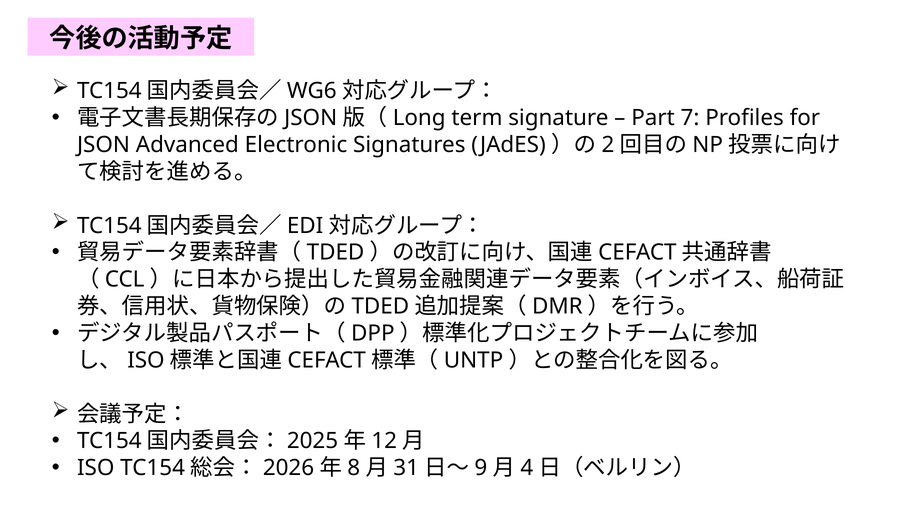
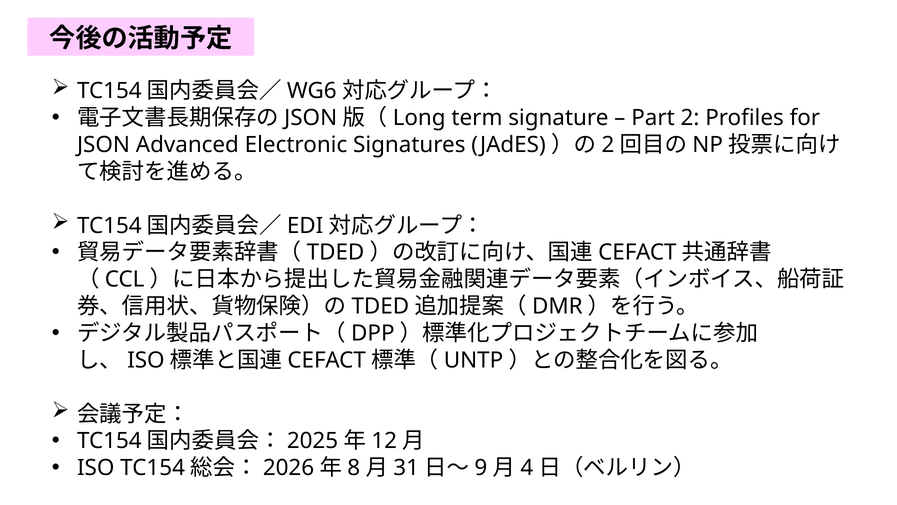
Part 7: 7 -> 2 (690, 118)
